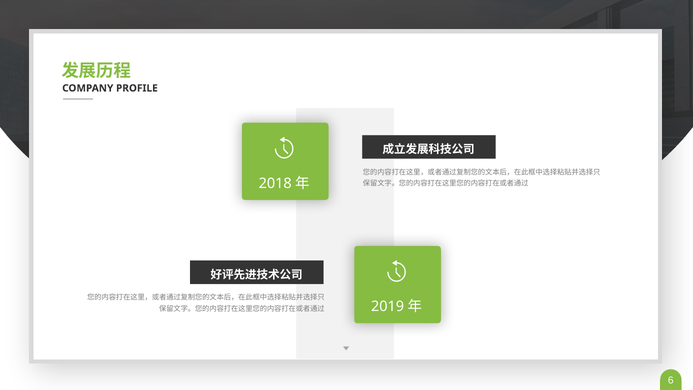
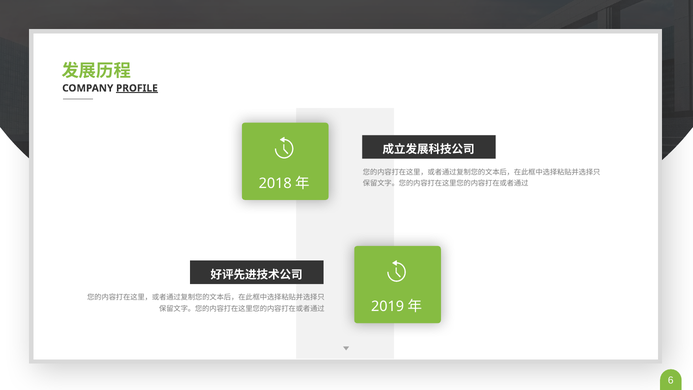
PROFILE underline: none -> present (137, 88)
